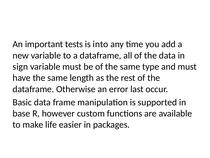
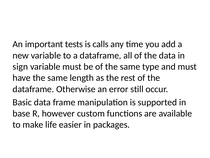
into: into -> calls (101, 44)
last: last -> still (137, 89)
